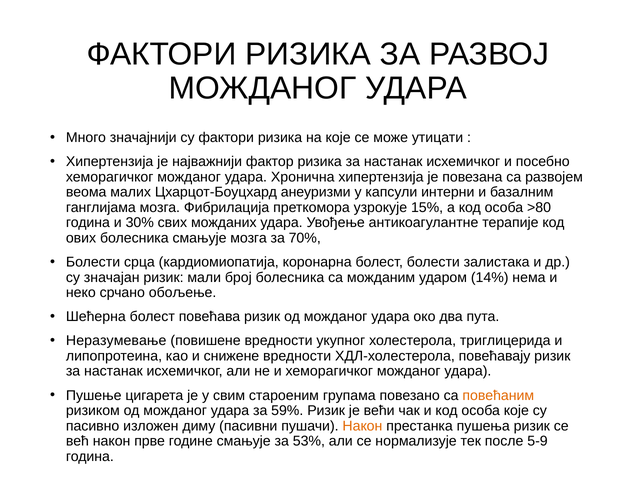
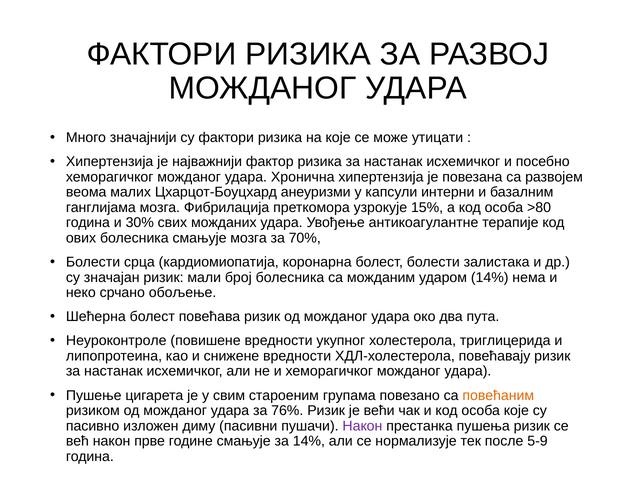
Неразумевање: Неразумевање -> Неуроконтроле (116, 341)
59%: 59% -> 76% (287, 411)
Након colour: orange -> purple (362, 426)
за 53%: 53% -> 14% (309, 441)
